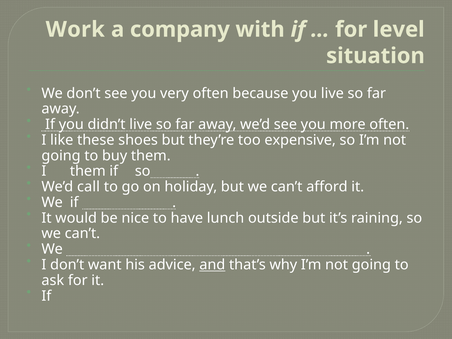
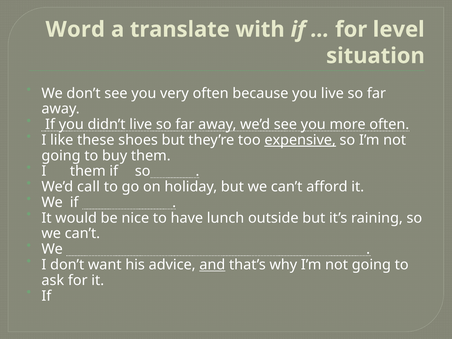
Work: Work -> Word (75, 29)
company: company -> translate (180, 29)
expensive underline: none -> present (300, 140)
